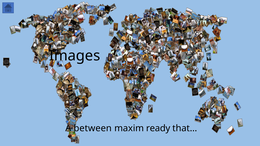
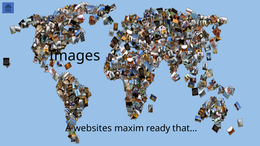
between: between -> websites (93, 129)
